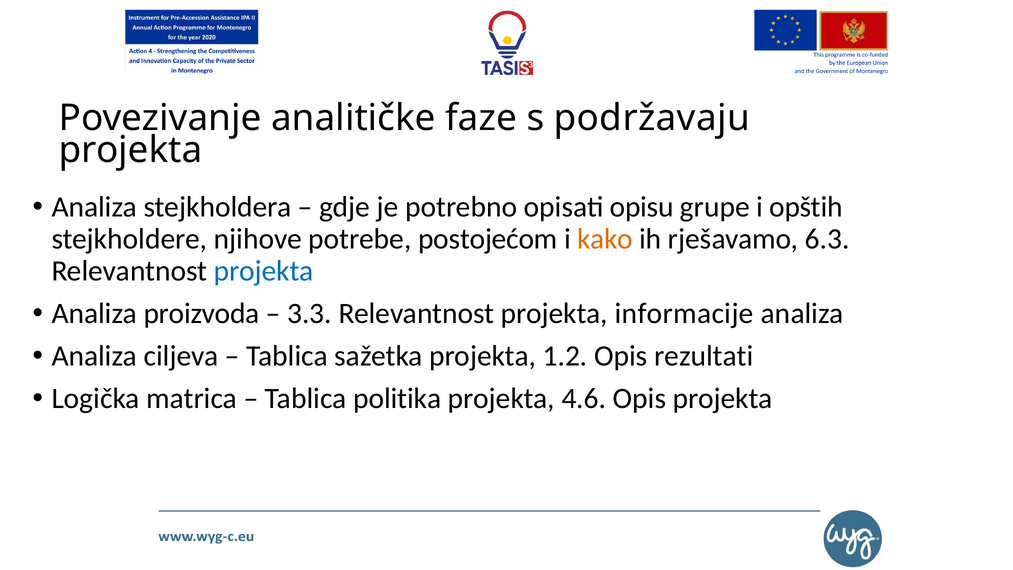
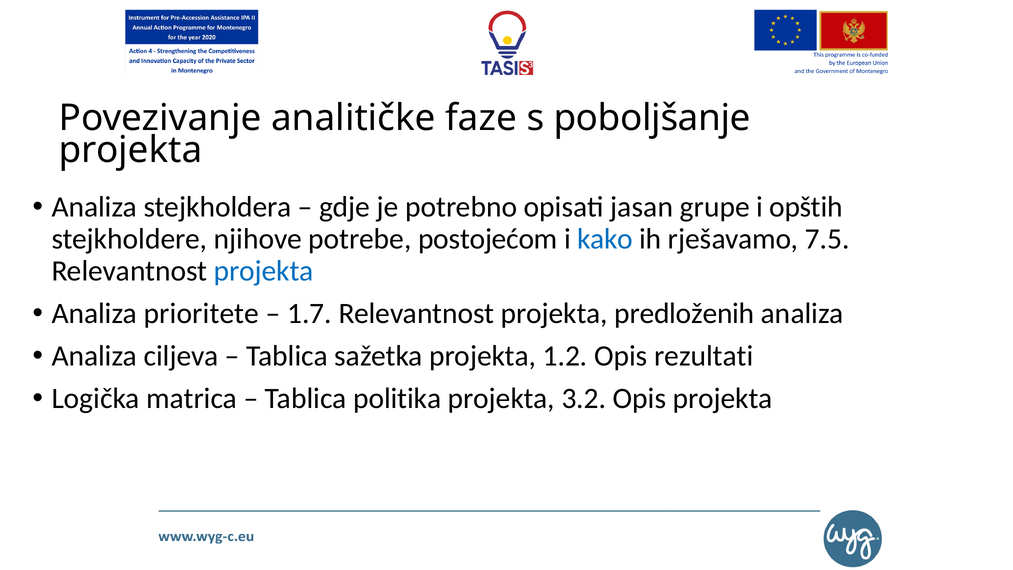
podržavaju: podržavaju -> poboljšanje (652, 118)
opisu: opisu -> jasan (642, 207)
kako colour: orange -> blue (605, 239)
6.3: 6.3 -> 7.5 (827, 239)
proizvoda: proizvoda -> prioritete (201, 313)
3.3: 3.3 -> 1.7 (309, 313)
informacije: informacije -> predloženih (684, 313)
4.6: 4.6 -> 3.2 (584, 398)
